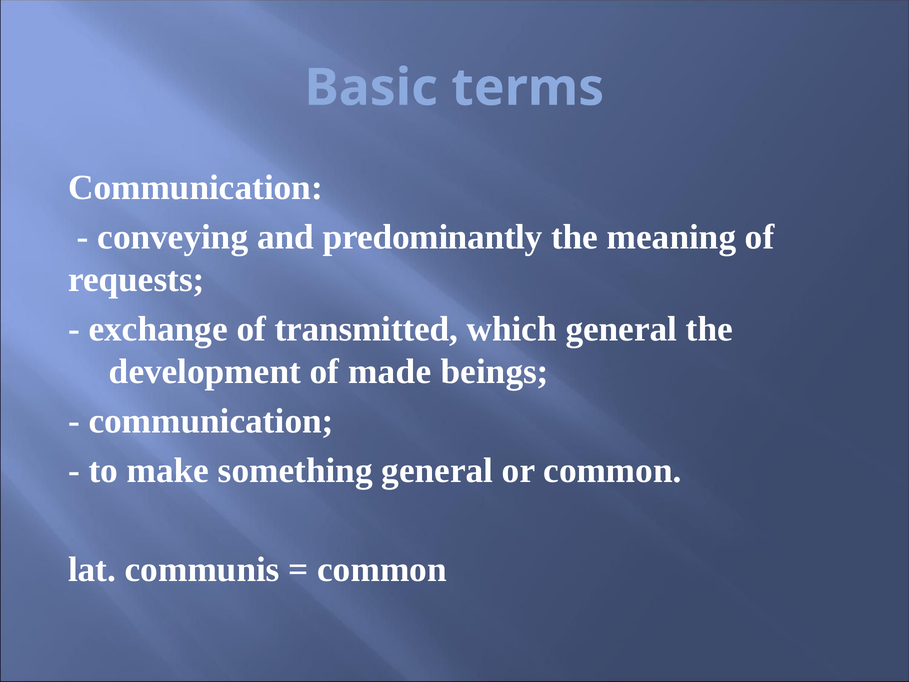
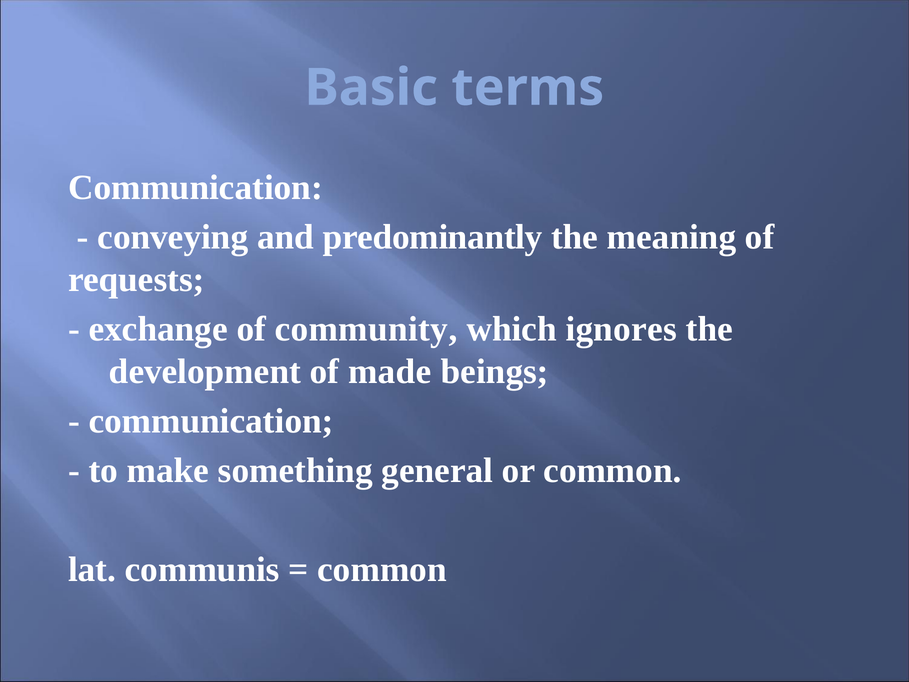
transmitted: transmitted -> community (366, 329)
which general: general -> ignores (621, 329)
